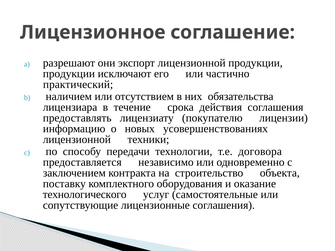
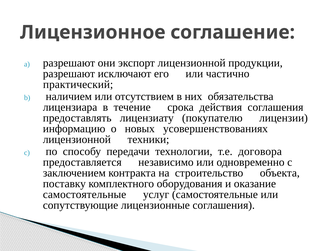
продукции: продукции -> разрешают (69, 74)
технологического: технологического -> самостоятельные (85, 195)
